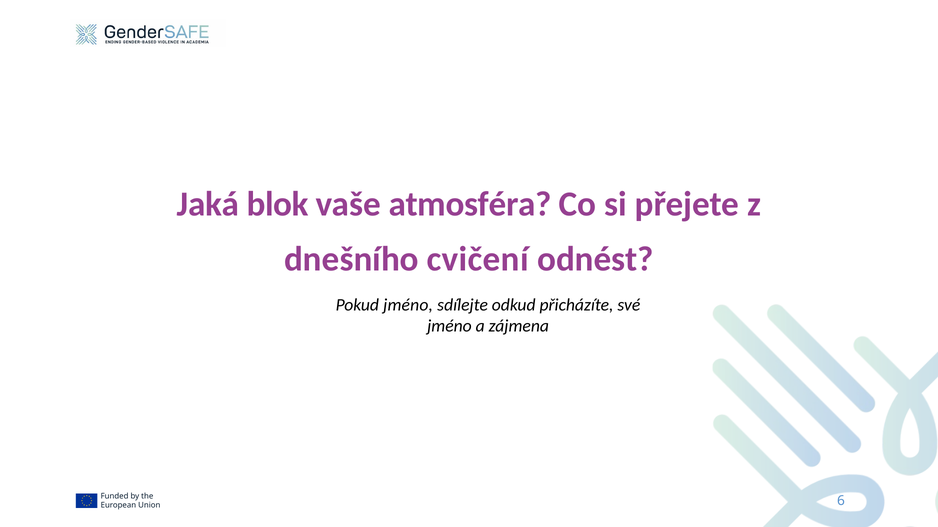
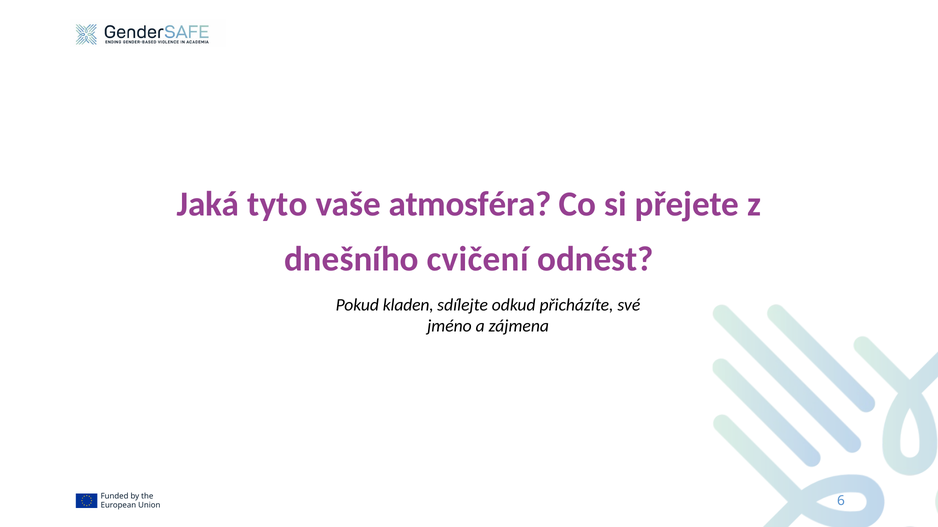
blok: blok -> tyto (277, 205)
Pokud jméno: jméno -> kladen (408, 305)
